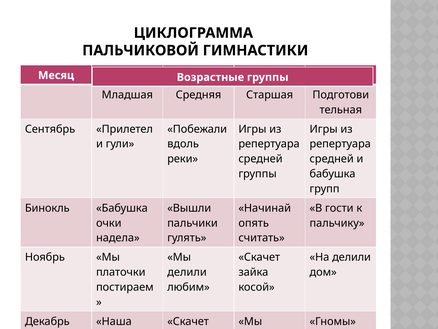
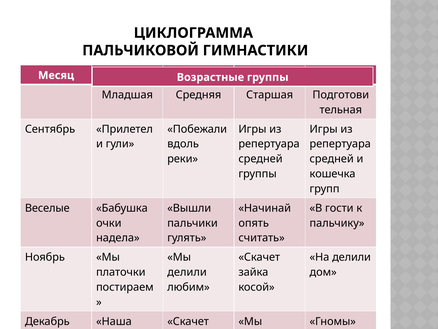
бабушка: бабушка -> кошечка (333, 174)
Бинокль: Бинокль -> Веселые (47, 208)
